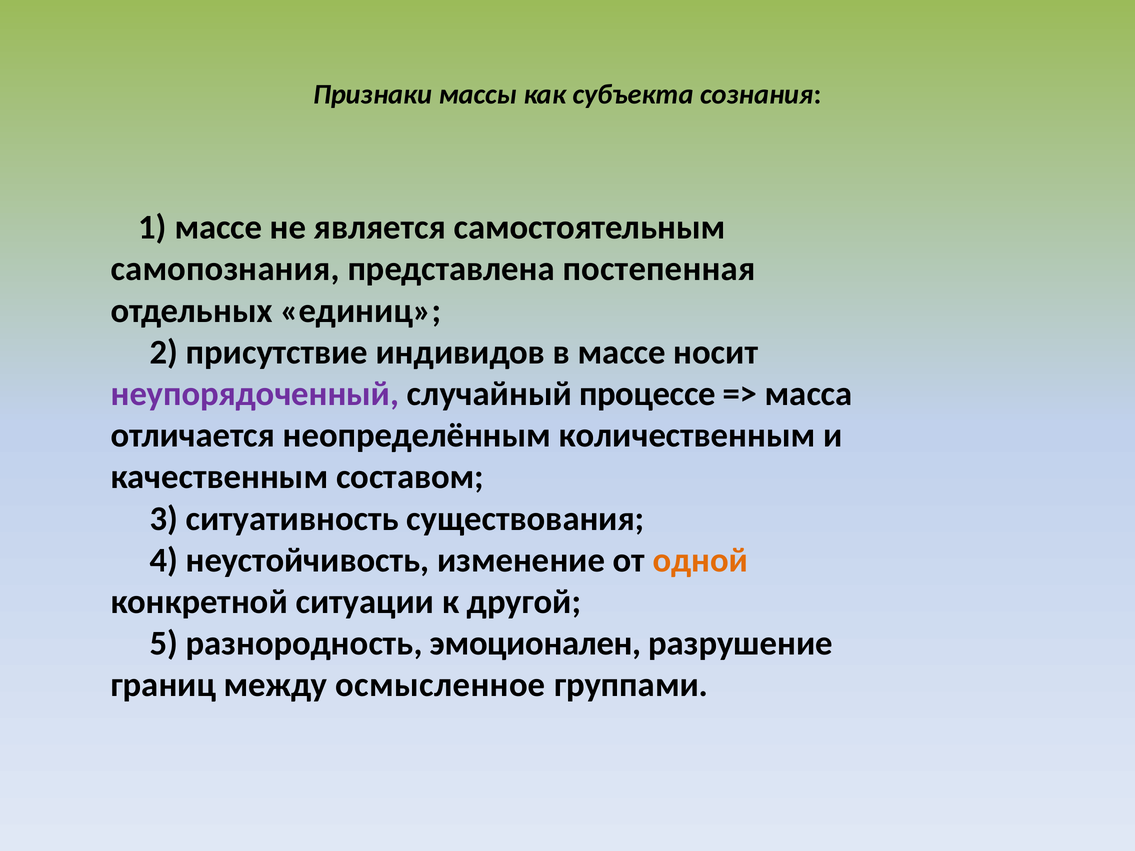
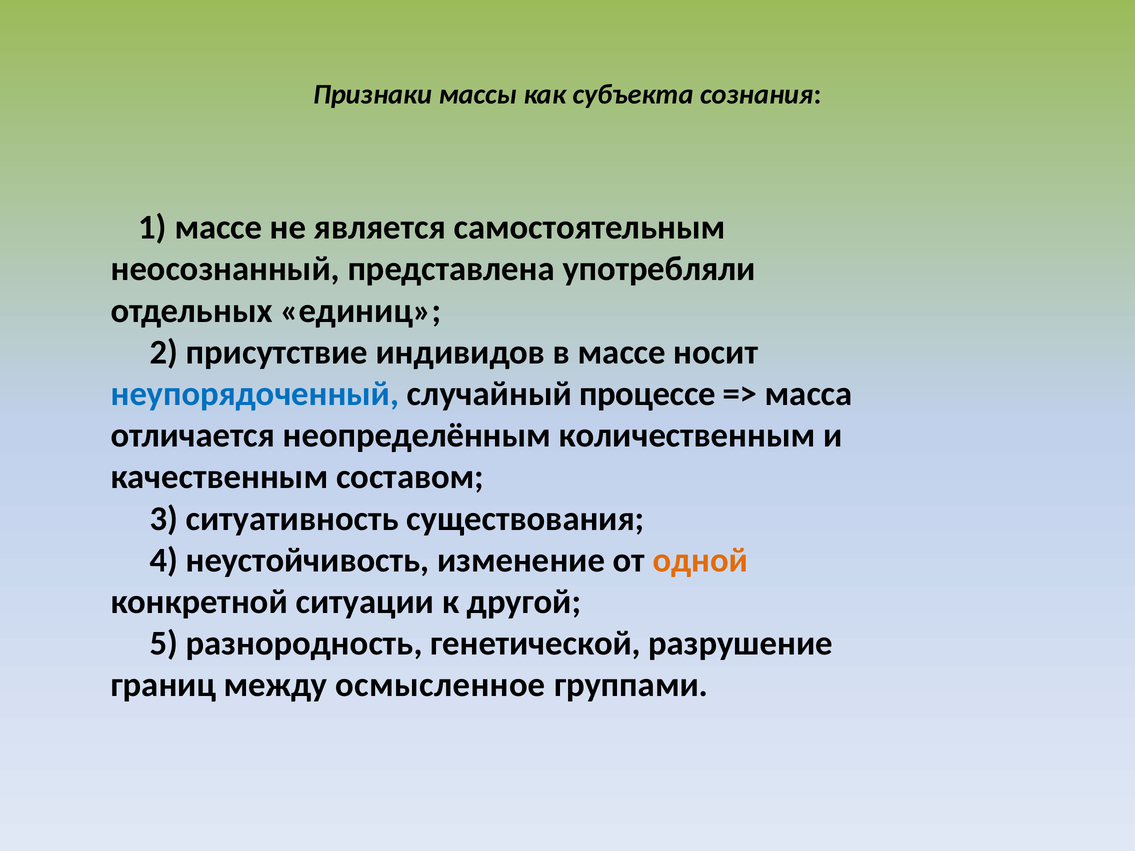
самопознания: самопознания -> неосознанный (225, 269)
постепенная: постепенная -> употребляли (659, 269)
неупорядоченный colour: purple -> blue (255, 394)
эмоционален: эмоционален -> генетической (535, 644)
